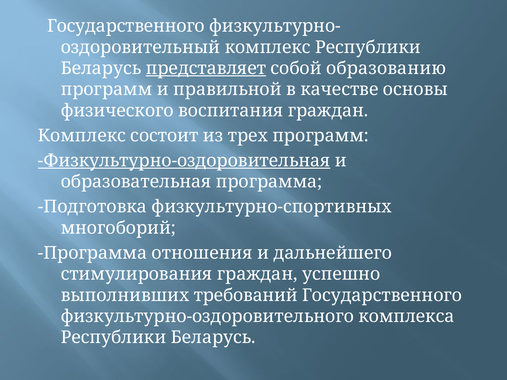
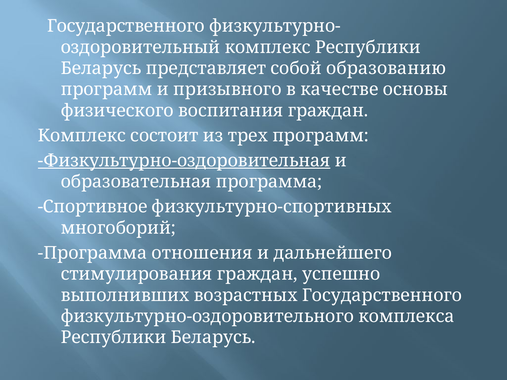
представляет underline: present -> none (206, 68)
правильной: правильной -> призывного (227, 90)
Подготовка: Подготовка -> Спортивное (93, 207)
требований: требований -> возрастных (246, 295)
